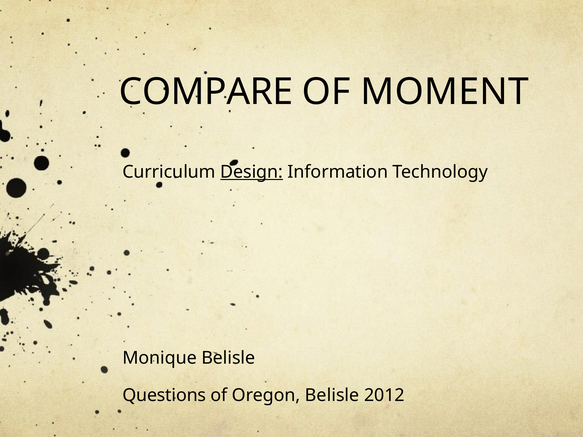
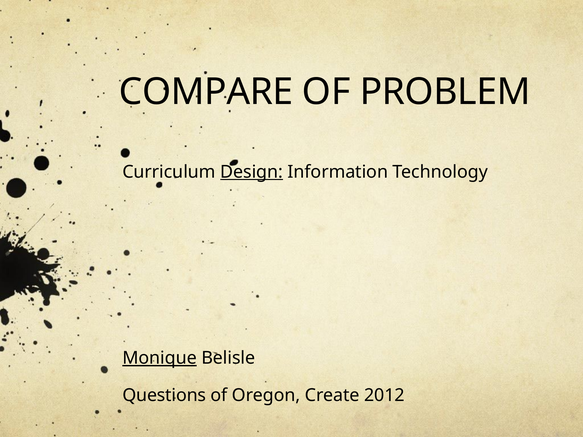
MOMENT: MOMENT -> PROBLEM (445, 92)
Monique underline: none -> present (160, 358)
Oregon Belisle: Belisle -> Create (332, 395)
